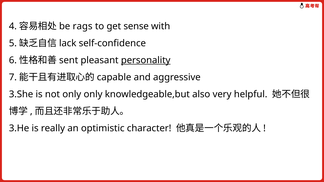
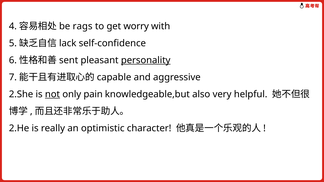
sense: sense -> worry (136, 26)
3.She: 3.She -> 2.She (21, 94)
not underline: none -> present (52, 94)
only only: only -> pain (93, 94)
3.He: 3.He -> 2.He (19, 128)
